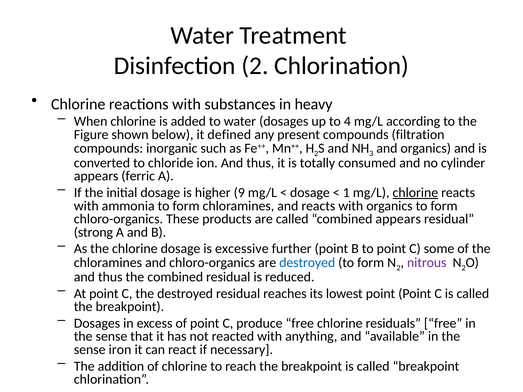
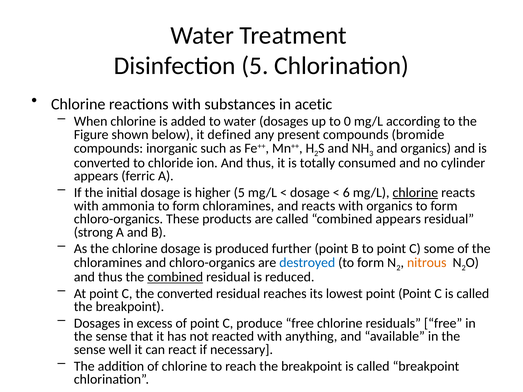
Disinfection 2: 2 -> 5 (255, 66)
heavy: heavy -> acetic (313, 104)
4: 4 -> 0 (347, 121)
filtration: filtration -> bromide (418, 135)
higher 9: 9 -> 5 (239, 193)
1: 1 -> 6 (346, 193)
excessive: excessive -> produced (242, 249)
nitrous colour: purple -> orange (427, 263)
combined underline: none -> present (175, 277)
the destroyed: destroyed -> converted (185, 294)
iron: iron -> well (120, 350)
